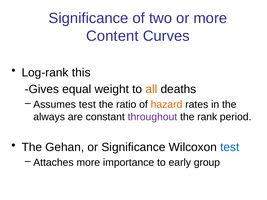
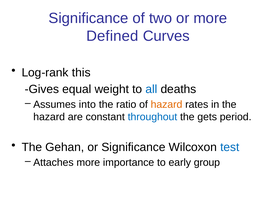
Content: Content -> Defined (112, 36)
all colour: orange -> blue (151, 89)
Assumes test: test -> into (87, 105)
always: always -> hazard (49, 117)
throughout colour: purple -> blue (152, 117)
rank: rank -> gets (207, 117)
